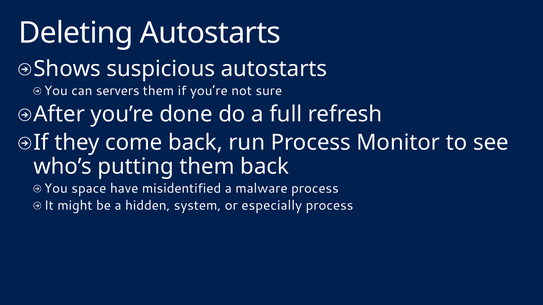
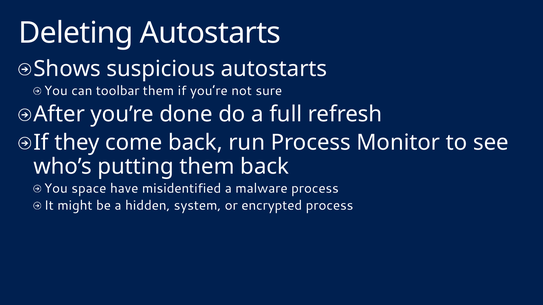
servers: servers -> toolbar (118, 91)
especially: especially -> encrypted (272, 206)
